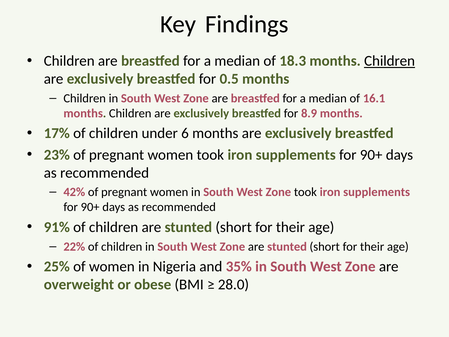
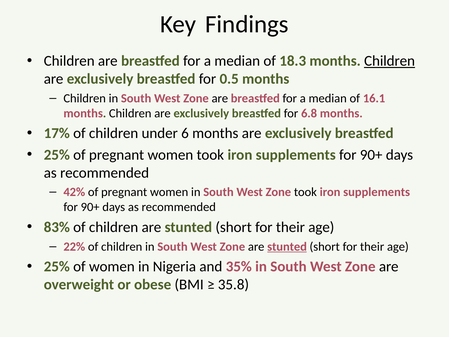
8.9: 8.9 -> 6.8 (309, 113)
23%: 23% -> 25% (57, 155)
91%: 91% -> 83% (57, 227)
stunted underline: none -> present (287, 246)
28.0: 28.0 -> 35.8 (233, 284)
